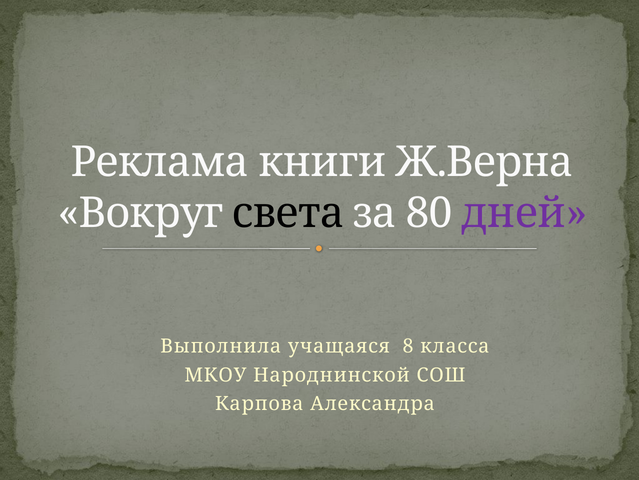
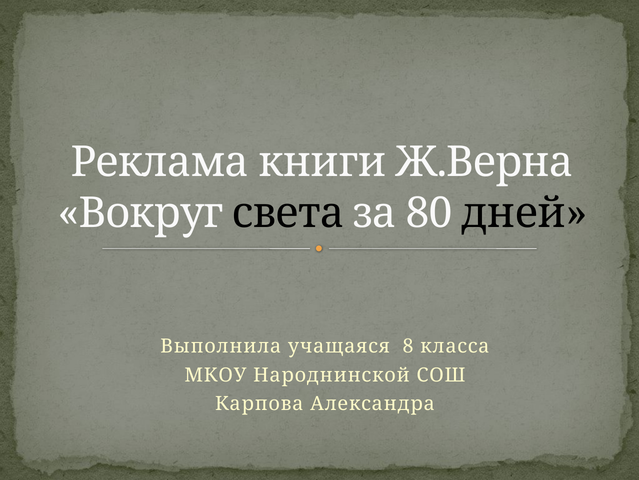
дней colour: purple -> black (524, 213)
